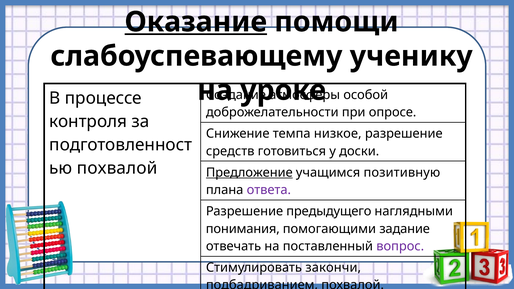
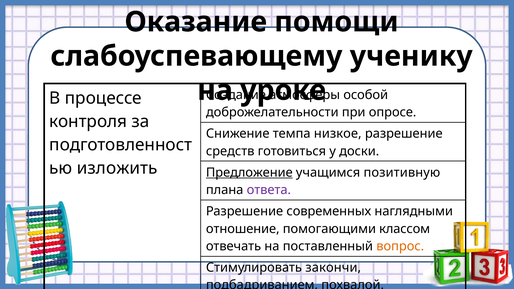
Оказание underline: present -> none (196, 22)
похвалой: похвалой -> изложить (117, 168)
предыдущего: предыдущего -> современных (329, 211)
понимания: понимания -> отношение (243, 229)
задание: задание -> классом (405, 229)
вопрос colour: purple -> orange (400, 246)
